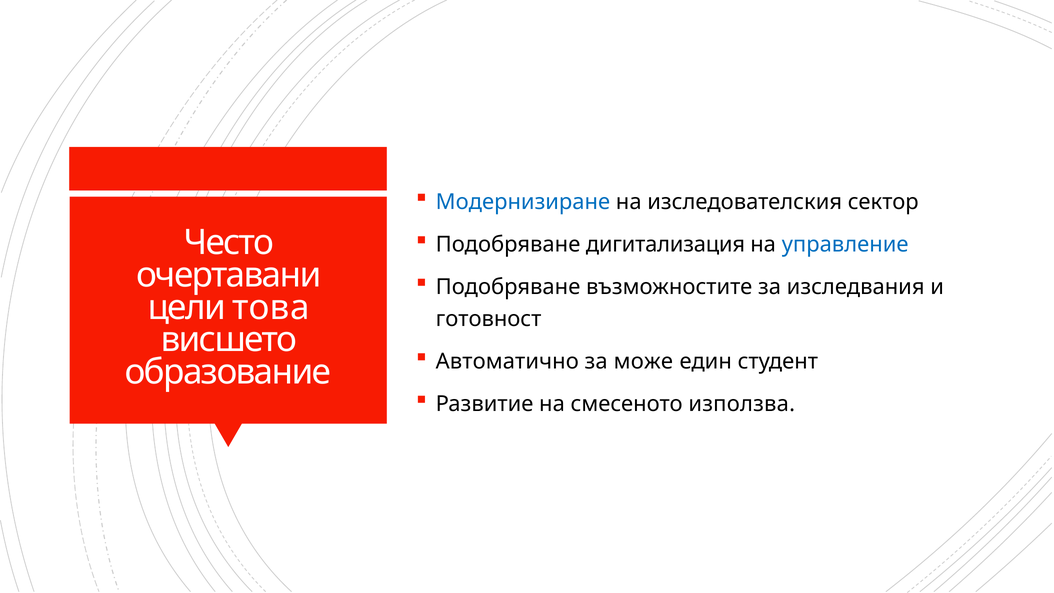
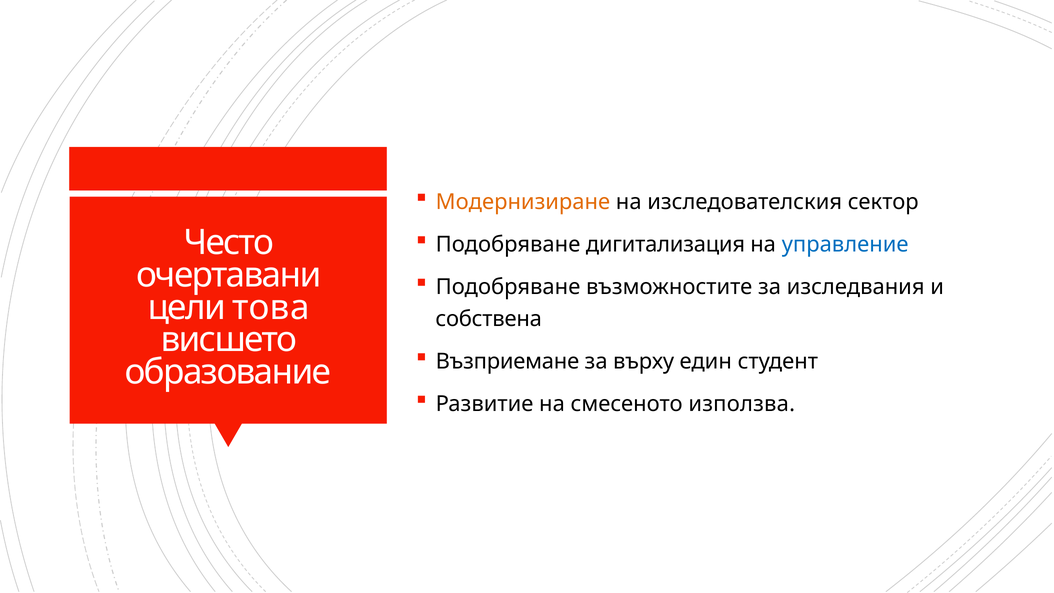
Модернизиране colour: blue -> orange (523, 202)
готовност: готовност -> собствена (489, 319)
Автоматично: Автоматично -> Възприемане (507, 361)
може: може -> върху (644, 361)
